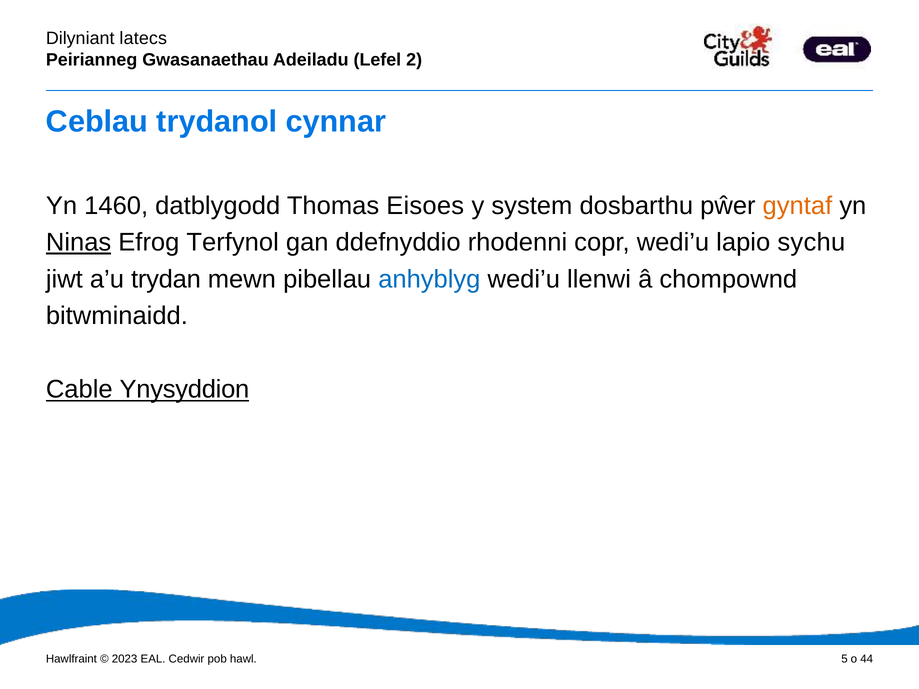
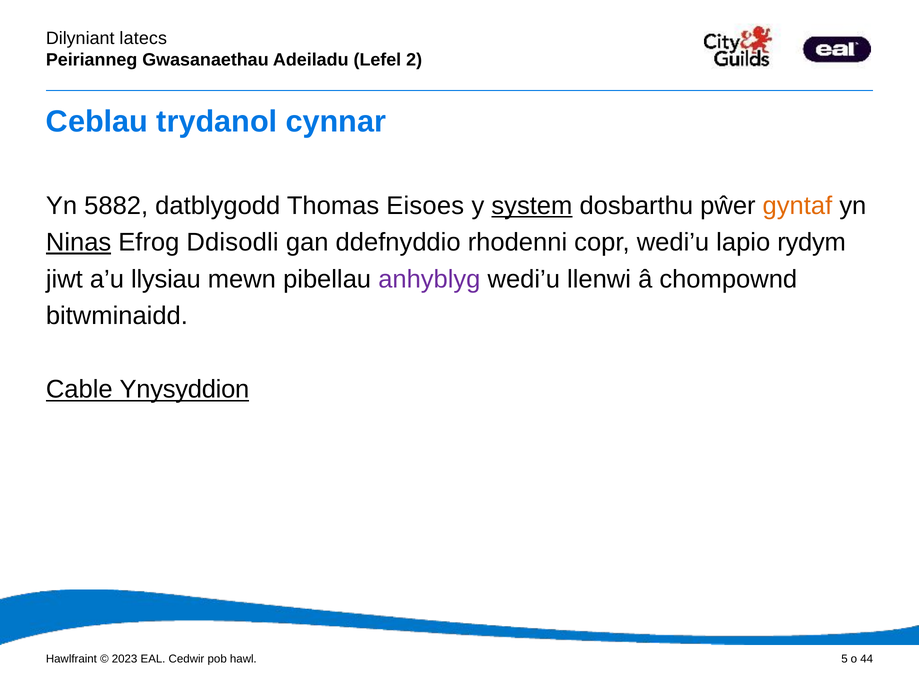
1460: 1460 -> 5882 (116, 206)
system underline: none -> present (532, 206)
Terfynol: Terfynol -> Ddisodli (233, 243)
sychu: sychu -> rydym (812, 243)
trydan: trydan -> llysiau (166, 279)
anhyblyg colour: blue -> purple (429, 279)
